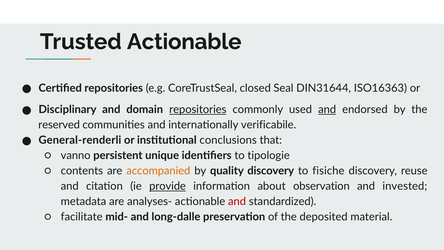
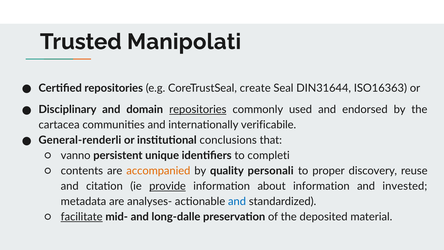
Trusted Actionable: Actionable -> Manipolati (184, 42)
closed: closed -> create (255, 88)
and underline: present -> none (327, 110)
reserved: reserved -> cartacea (59, 125)
tipologie: tipologie -> completi (269, 155)
quality discovery: discovery -> personali (271, 171)
fisiche: fisiche -> proper (329, 171)
about observation: observation -> information (321, 186)
and colour: red -> blue (237, 201)
facilitate underline: none -> present (82, 217)
